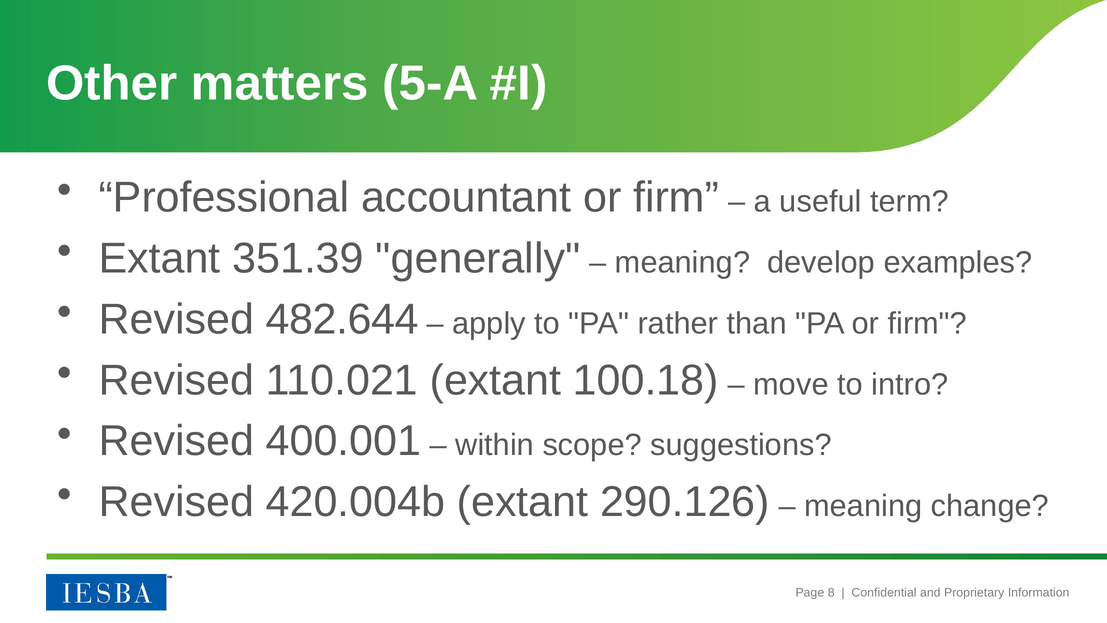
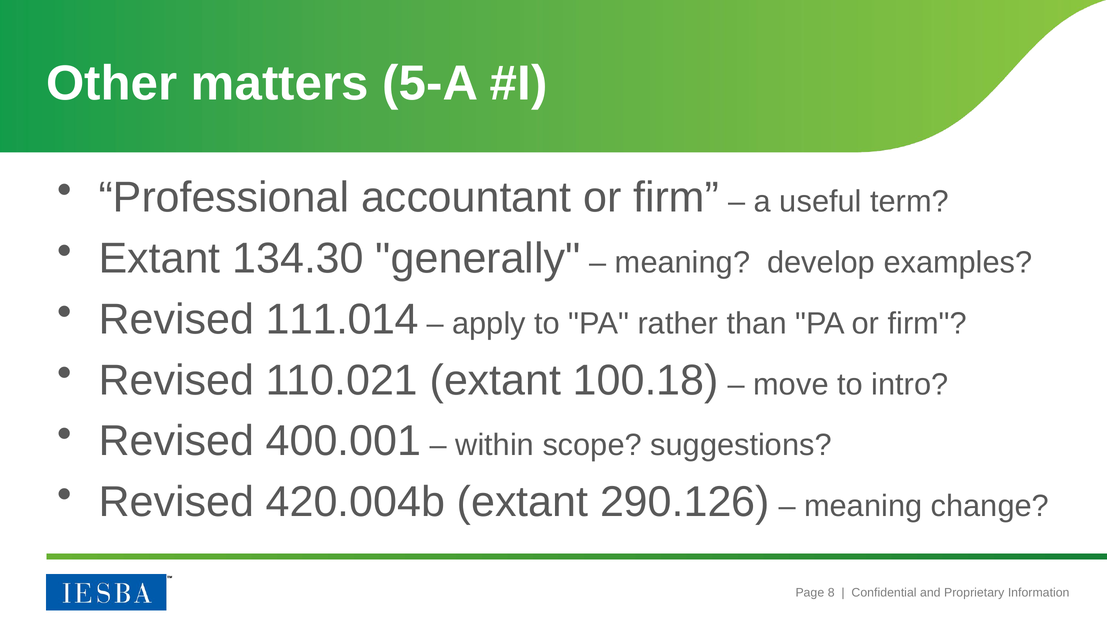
351.39: 351.39 -> 134.30 (298, 258)
482.644: 482.644 -> 111.014 (342, 319)
